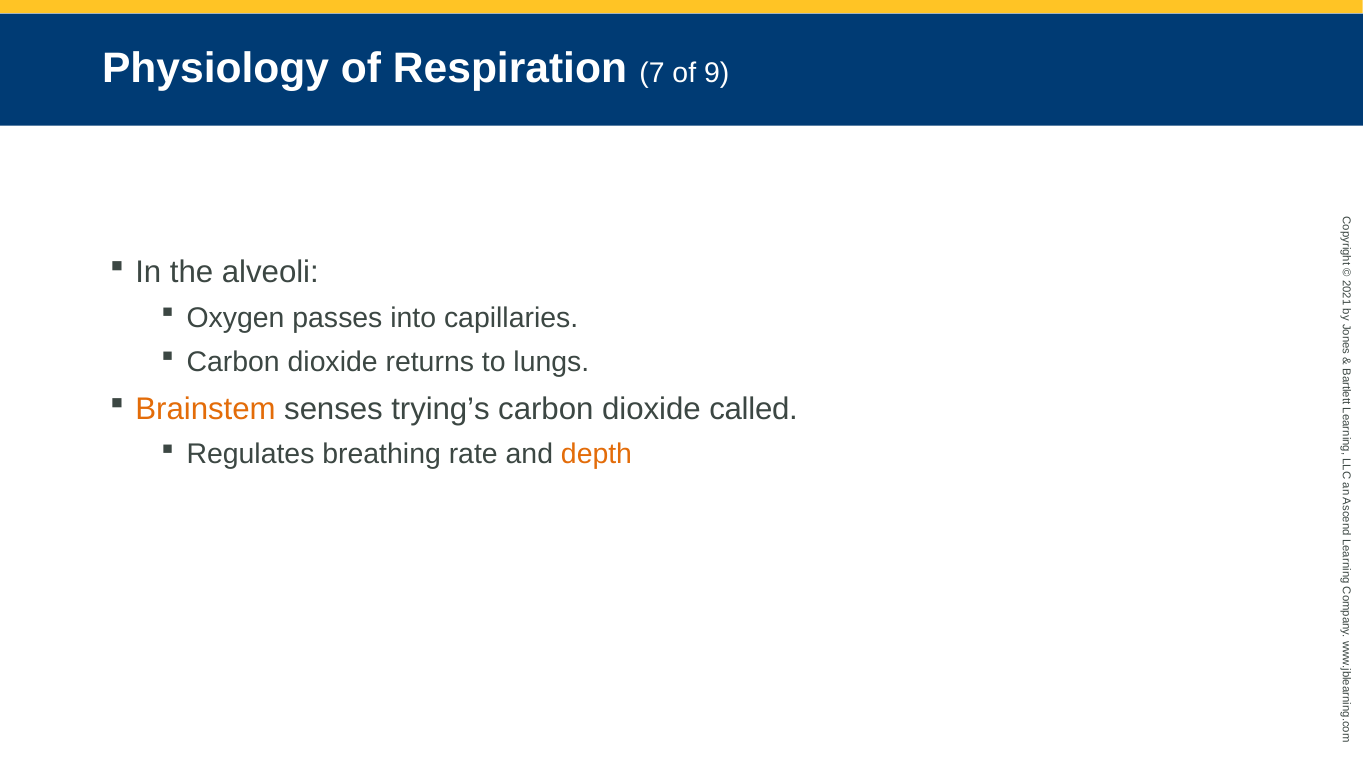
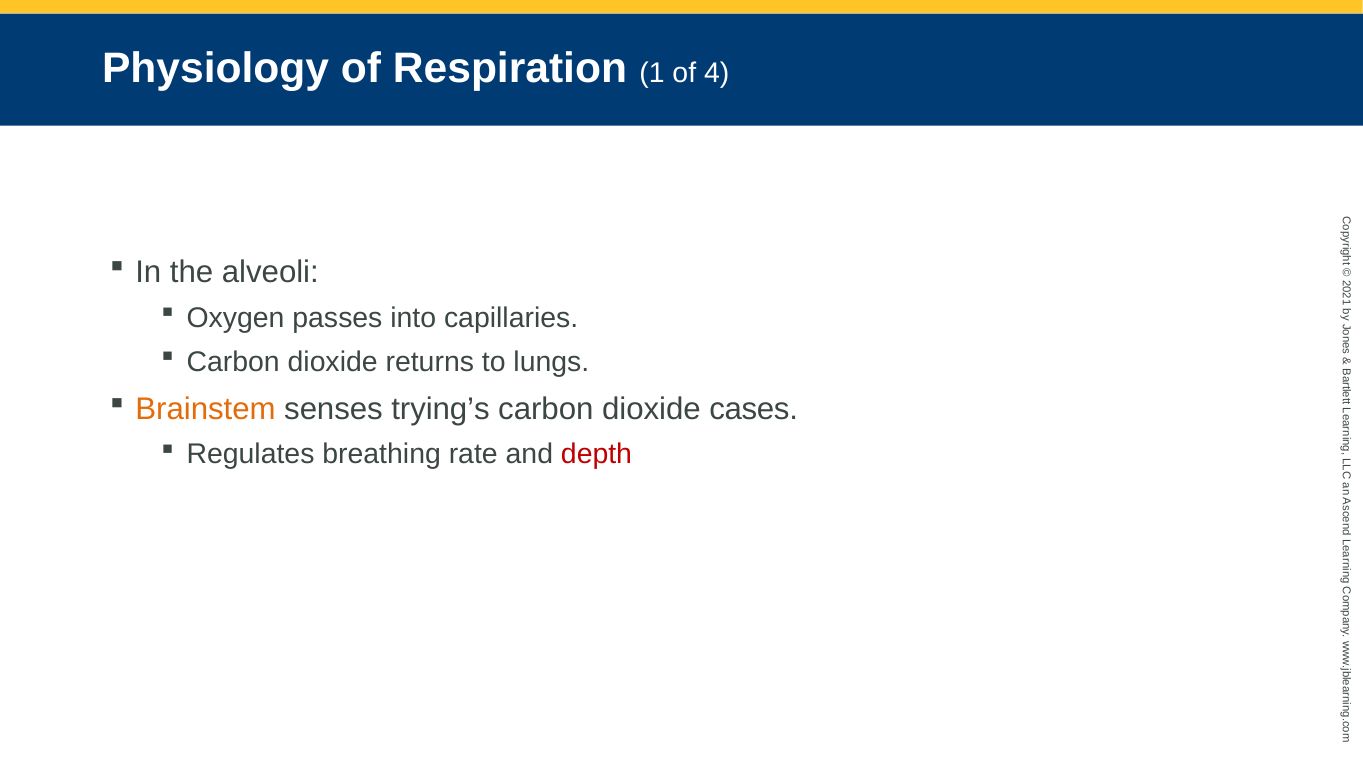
Respiration 7: 7 -> 1 (652, 73)
9: 9 -> 4 (717, 73)
called: called -> cases (754, 409)
depth colour: orange -> red (597, 454)
